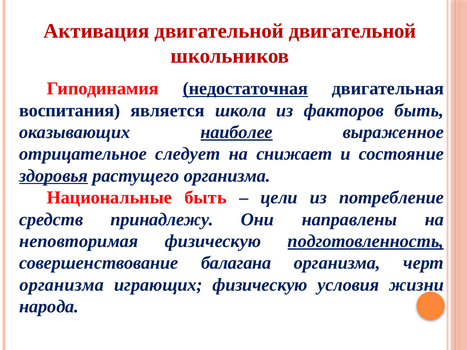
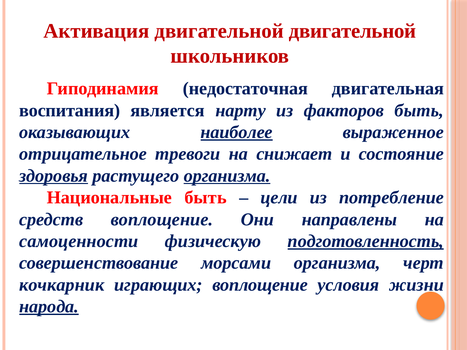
недостаточная underline: present -> none (245, 89)
школа: школа -> нарту (241, 110)
следует: следует -> тревоги (188, 154)
организма underline: none -> present (227, 176)
средств принадлежу: принадлежу -> воплощение (162, 220)
неповторимая: неповторимая -> самоценности (79, 241)
балагана: балагана -> морсами (236, 263)
организма: организма -> кочкарник (62, 285)
играющих физическую: физическую -> воплощение (260, 285)
народа underline: none -> present (49, 307)
